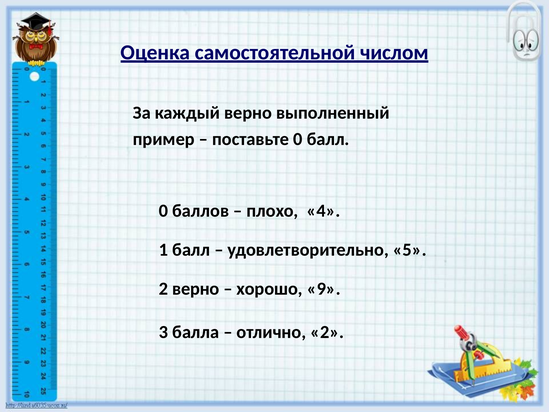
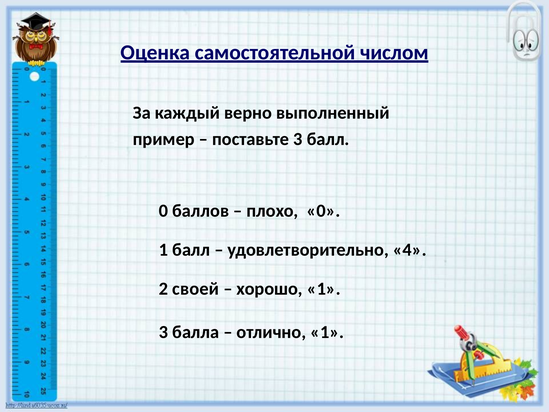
поставьте 0: 0 -> 3 (298, 139)
плохо 4: 4 -> 0 (324, 211)
5: 5 -> 4 (410, 250)
2 верно: верно -> своей (196, 288)
хорошо 9: 9 -> 1 (324, 288)
отлично 2: 2 -> 1 (327, 332)
